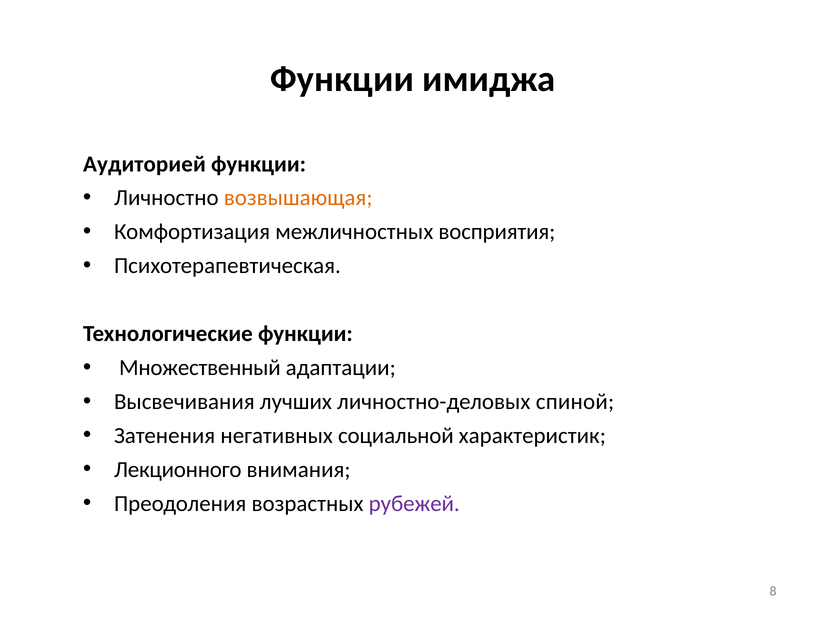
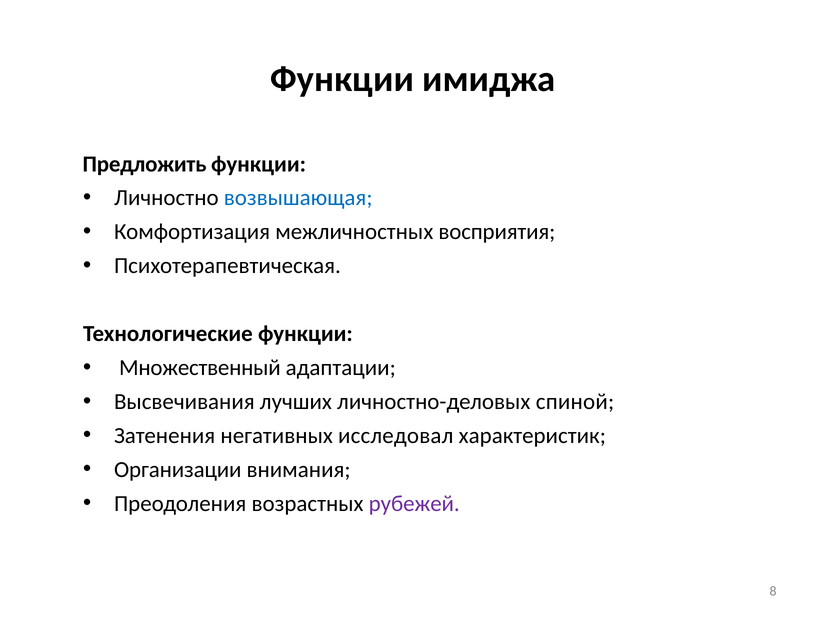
Аудиторией: Аудиторией -> Предложить (145, 164)
возвышающая colour: orange -> blue (298, 198)
социальной: социальной -> исследовал (396, 436)
Лекционного: Лекционного -> Организации (178, 470)
